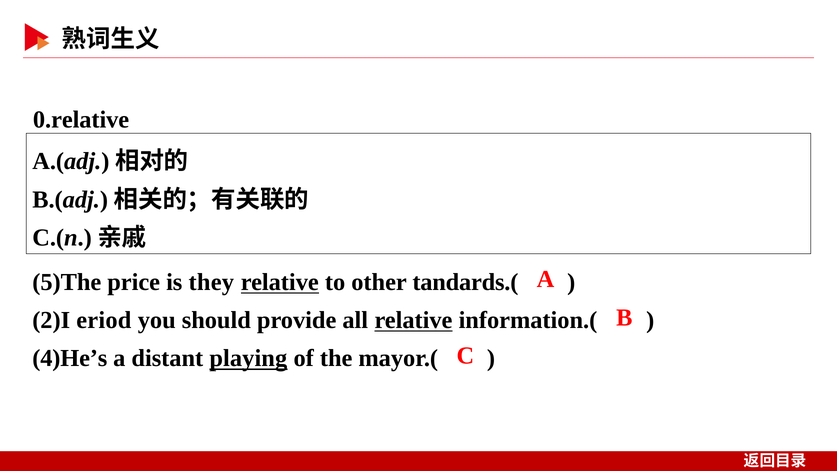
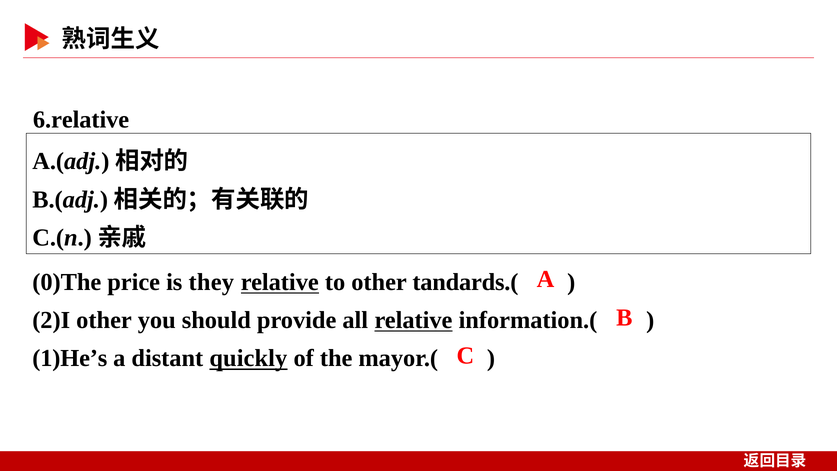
0.relative: 0.relative -> 6.relative (81, 120)
5)The: 5)The -> 0)The (67, 282)
2)I eriod: eriod -> other (104, 320)
4)He’s: 4)He’s -> 1)He’s (70, 358)
playing: playing -> quickly (248, 358)
